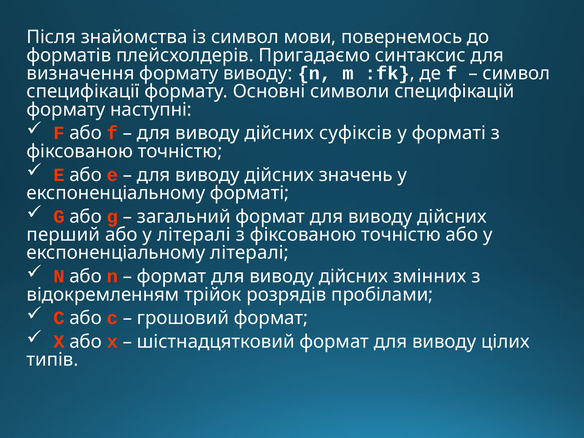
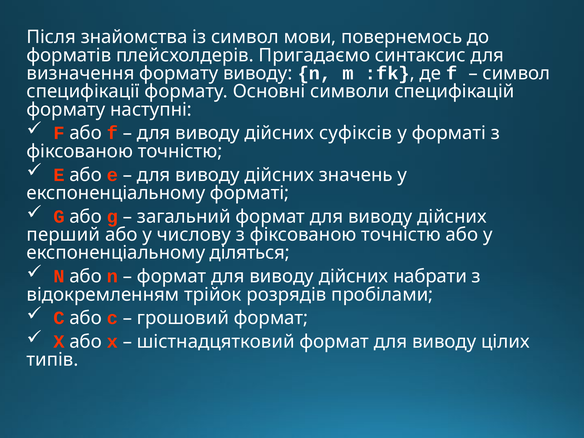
у літералі: літералі -> числову (194, 235)
експоненціальному літералі: літералі -> діляться (250, 253)
змінних: змінних -> набрати (430, 276)
